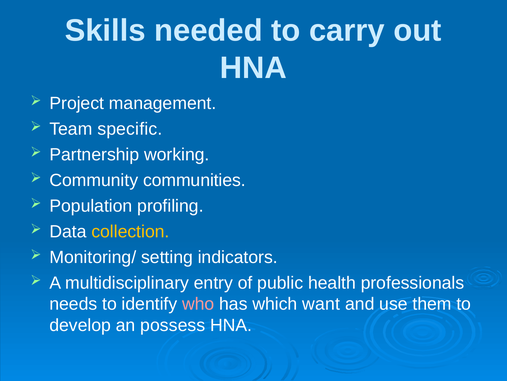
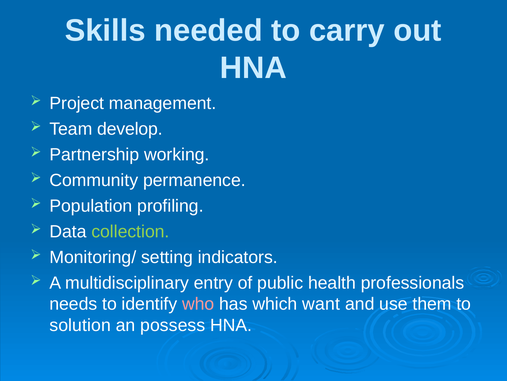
specific: specific -> develop (130, 129)
communities: communities -> permanence (194, 180)
collection colour: yellow -> light green (130, 231)
develop: develop -> solution (80, 325)
